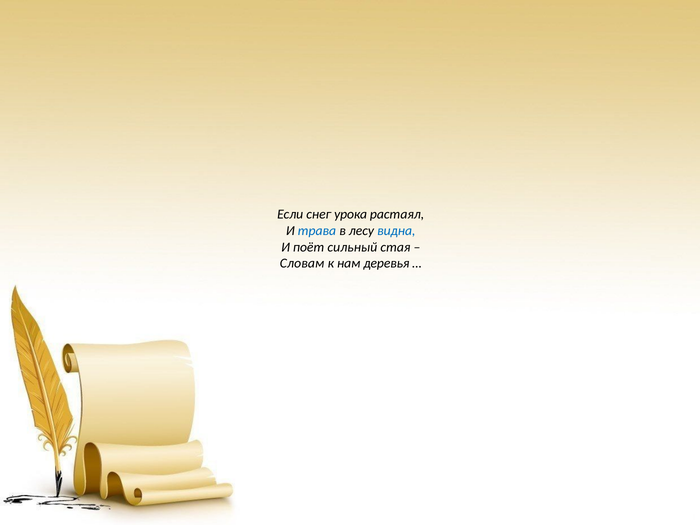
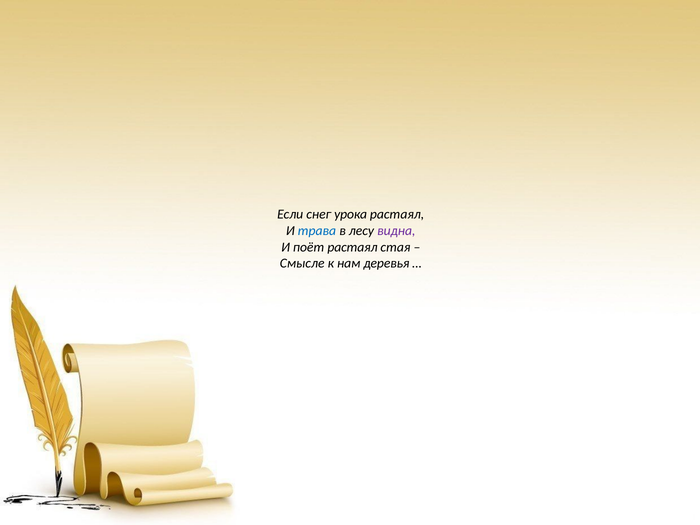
видна colour: blue -> purple (396, 231)
поёт сильный: сильный -> растаял (352, 247)
Словам: Словам -> Смысле (302, 263)
